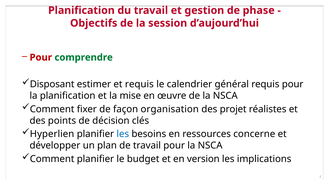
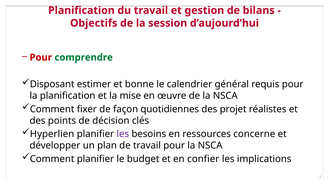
phase: phase -> bilans (259, 10)
et requis: requis -> bonne (139, 84)
organisation: organisation -> quotidiennes (170, 109)
les colour: blue -> purple (123, 134)
version: version -> confier (203, 159)
